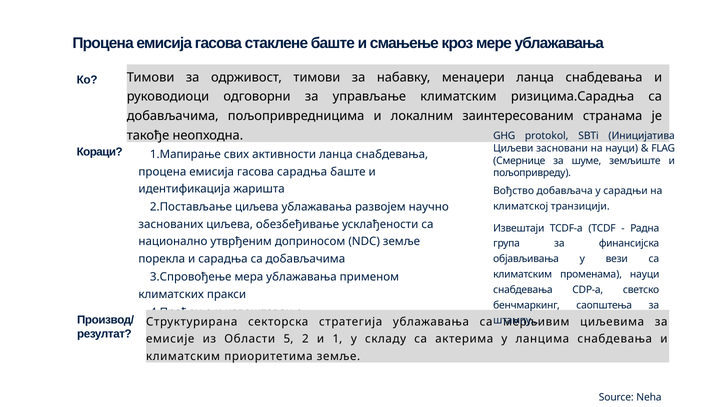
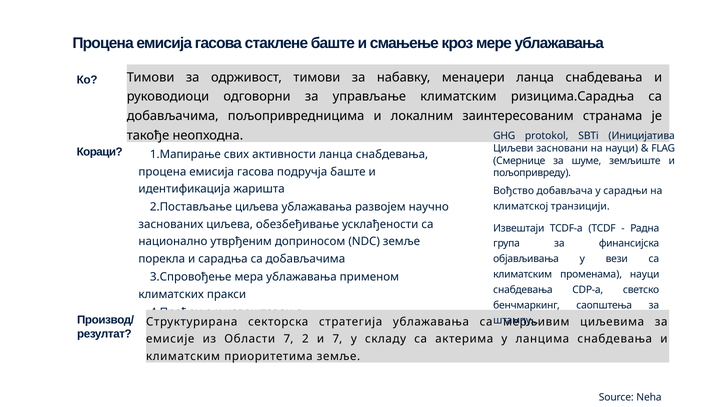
гасова сарадња: сарадња -> подручја (302, 172)
Области 5: 5 -> 7 (289, 339)
и 1: 1 -> 7 (337, 339)
